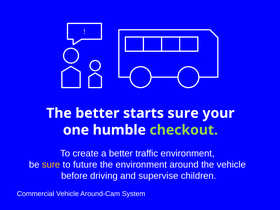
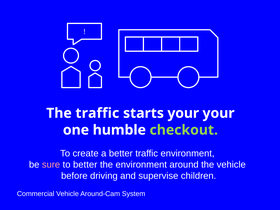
The better: better -> traffic (97, 113)
starts sure: sure -> your (183, 113)
sure colour: yellow -> pink (51, 165)
to future: future -> better (85, 165)
